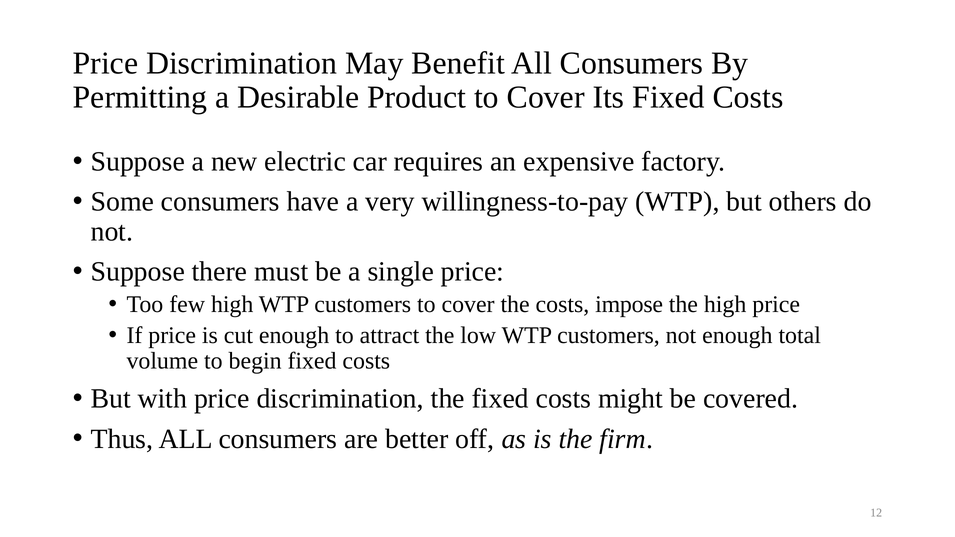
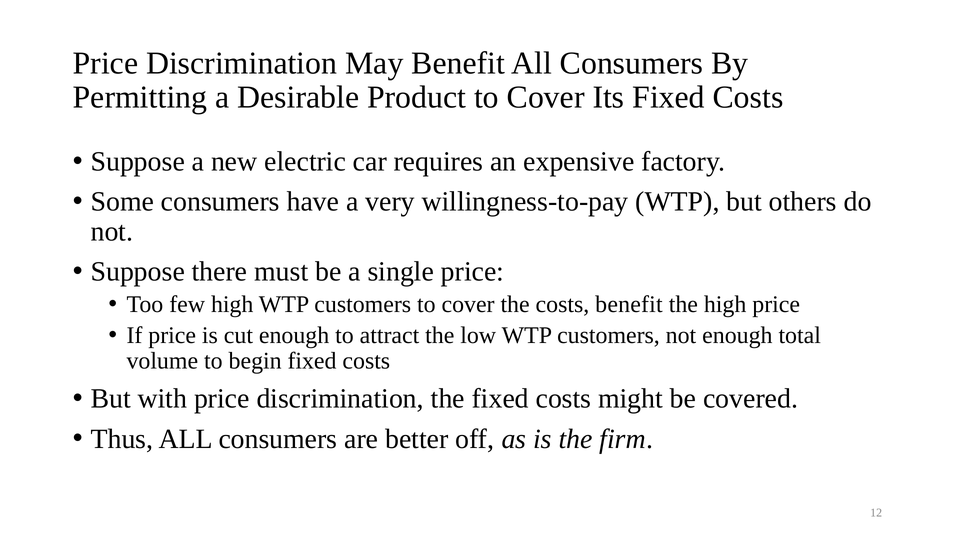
costs impose: impose -> benefit (629, 305)
